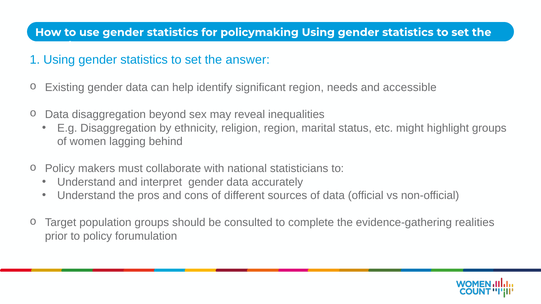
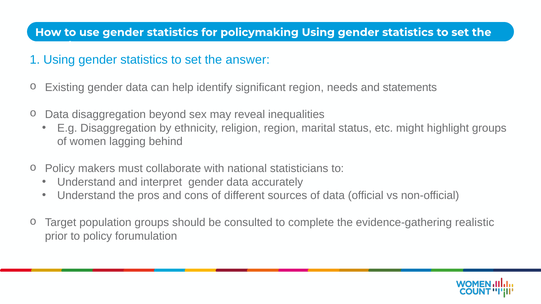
accessible: accessible -> statements (410, 87)
realities: realities -> realistic (475, 223)
